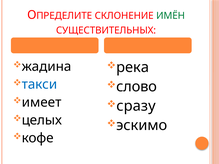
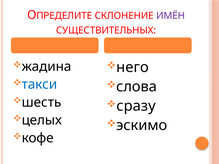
ИМЁН colour: green -> purple (171, 16)
река: река -> него (133, 67)
слово: слово -> слова (137, 87)
имеет: имеет -> шесть (42, 102)
